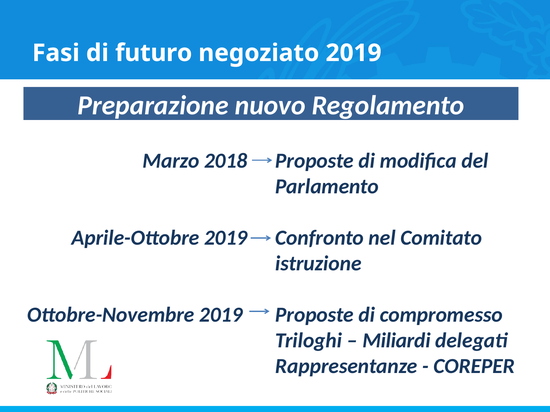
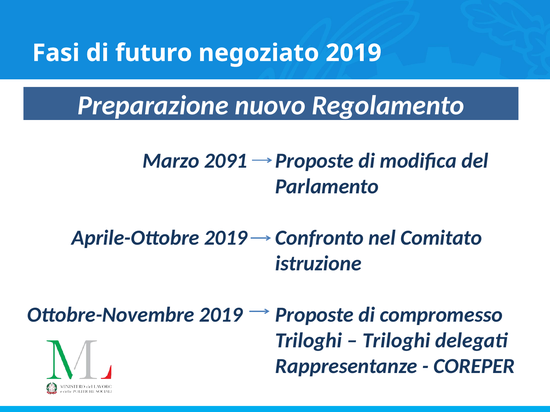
2018: 2018 -> 2091 (226, 161)
Miliardi: Miliardi -> Triloghi (396, 341)
